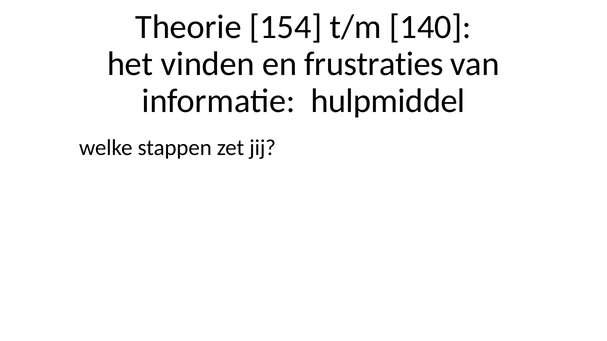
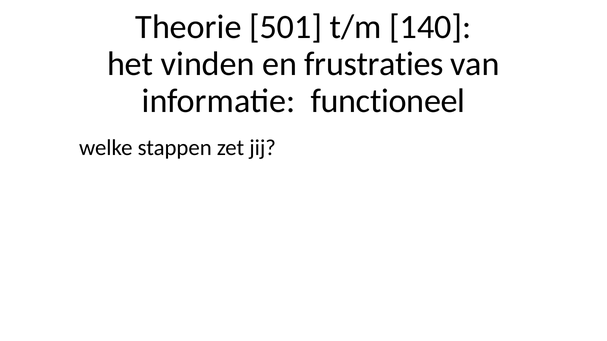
154: 154 -> 501 (286, 27)
hulpmiddel: hulpmiddel -> functioneel (388, 101)
